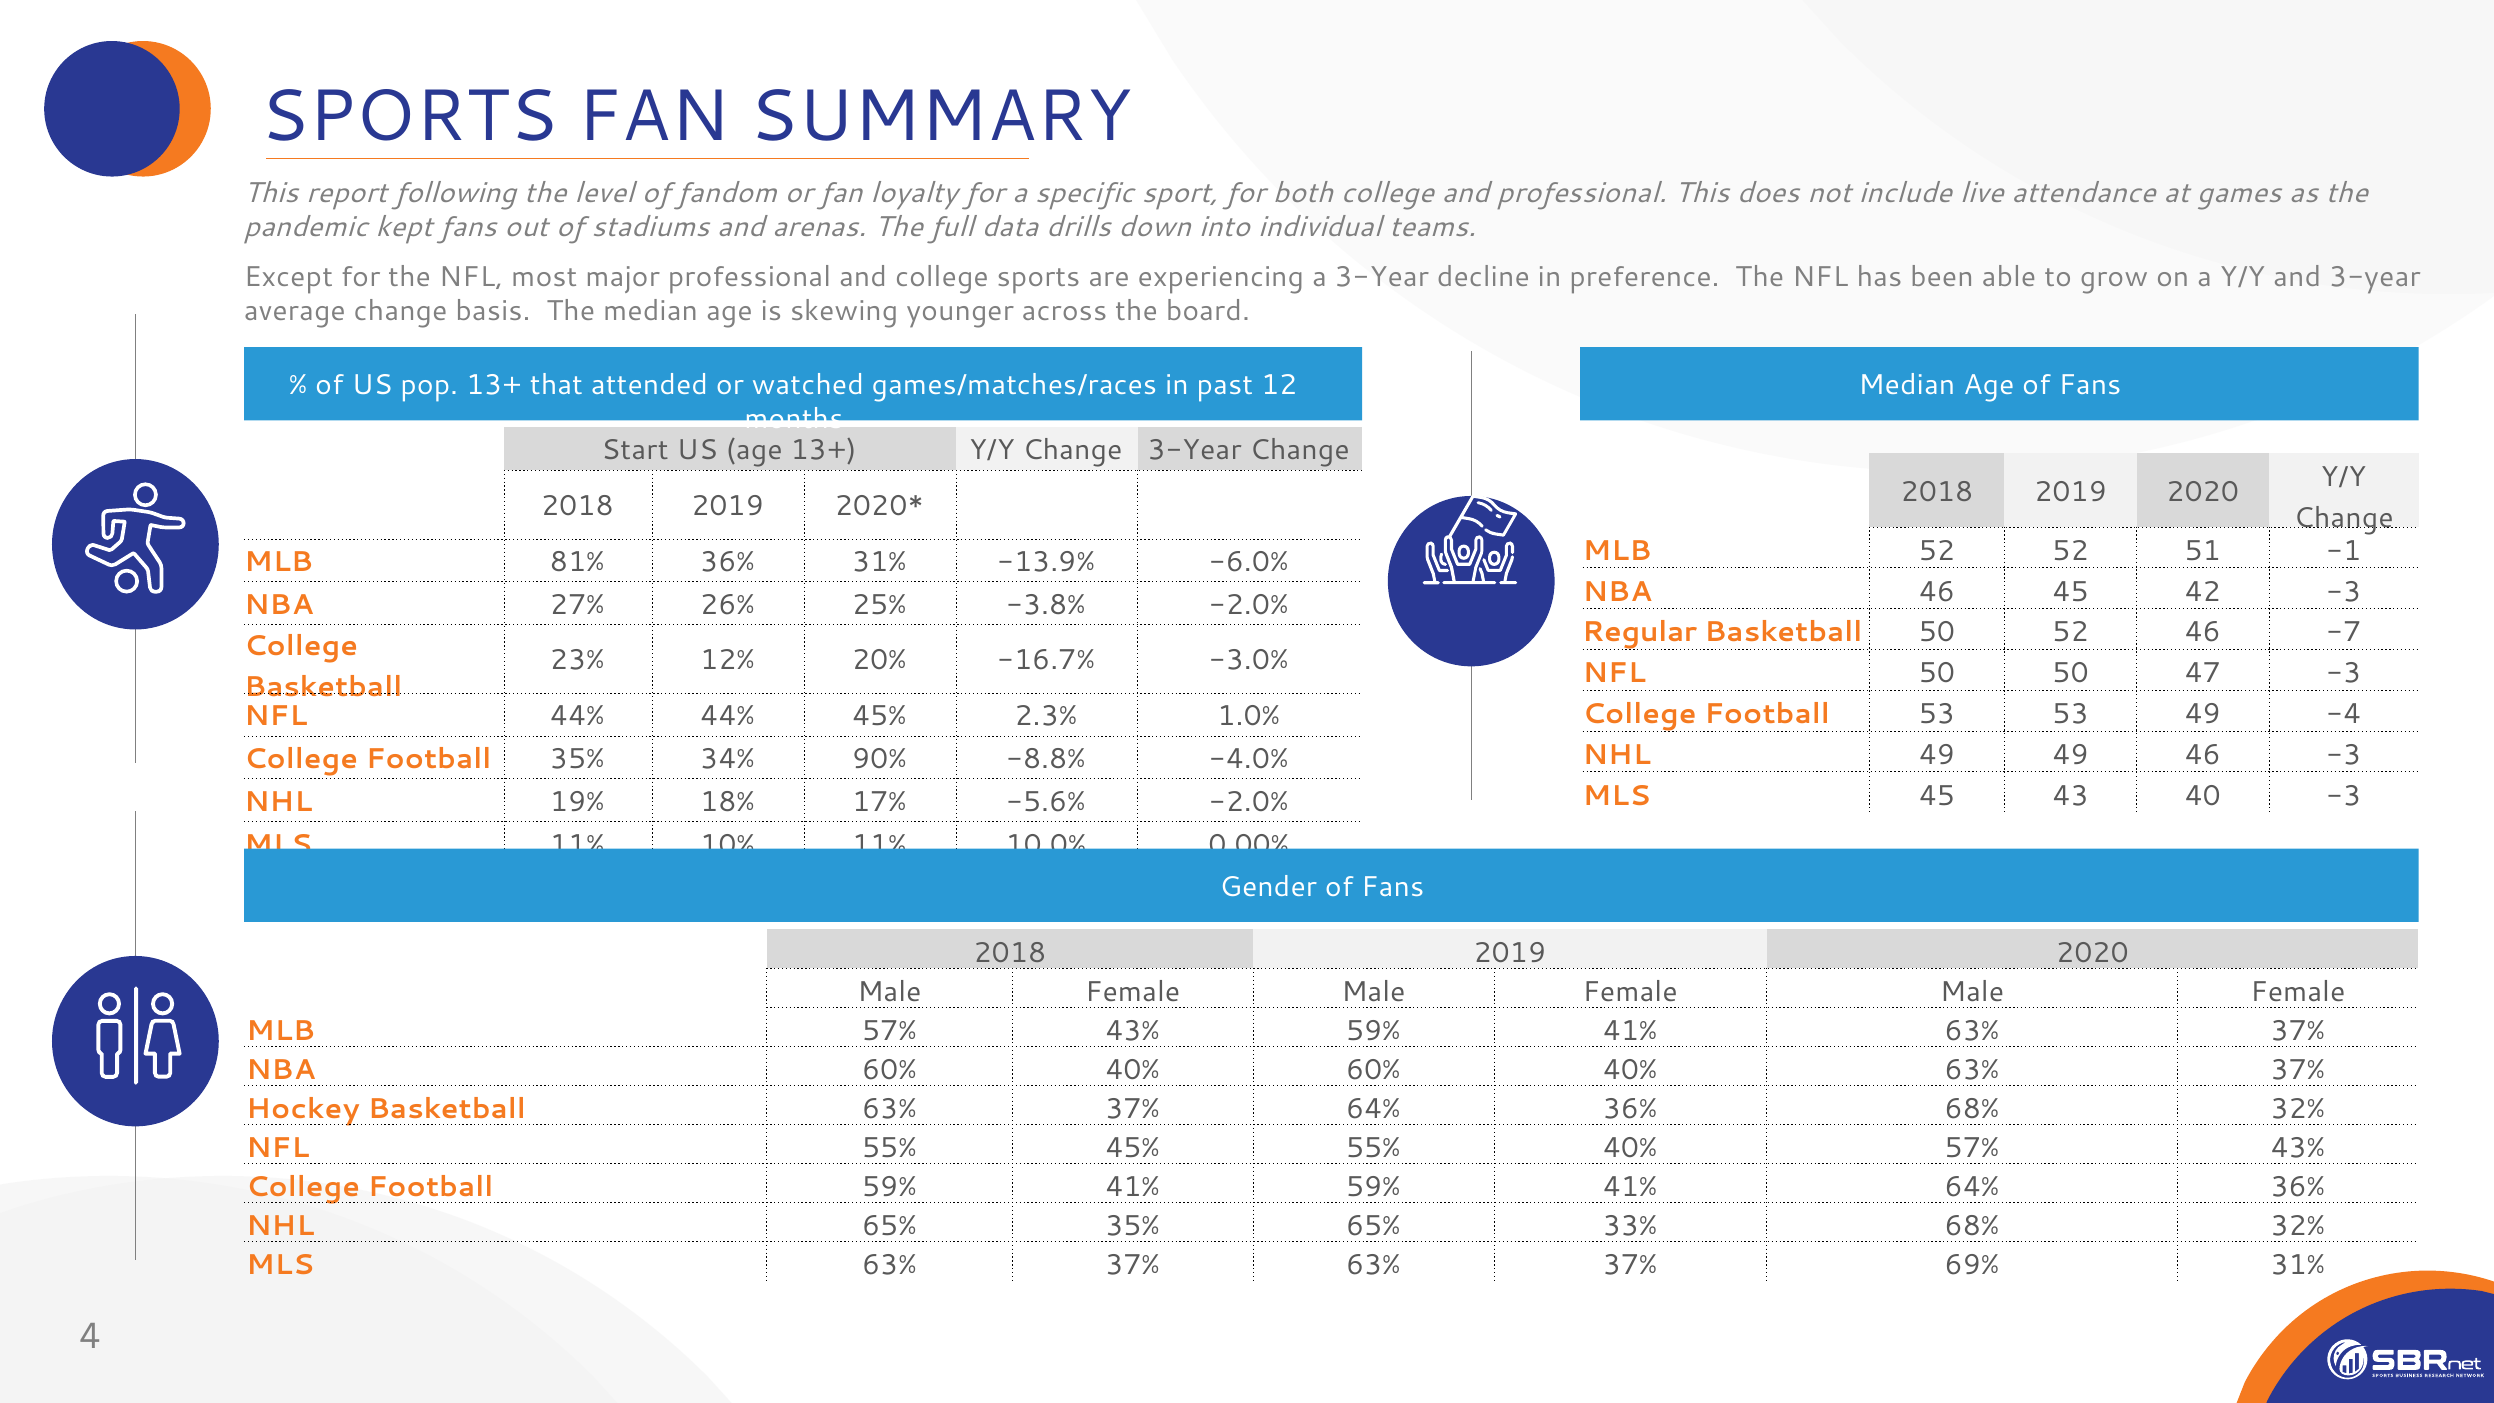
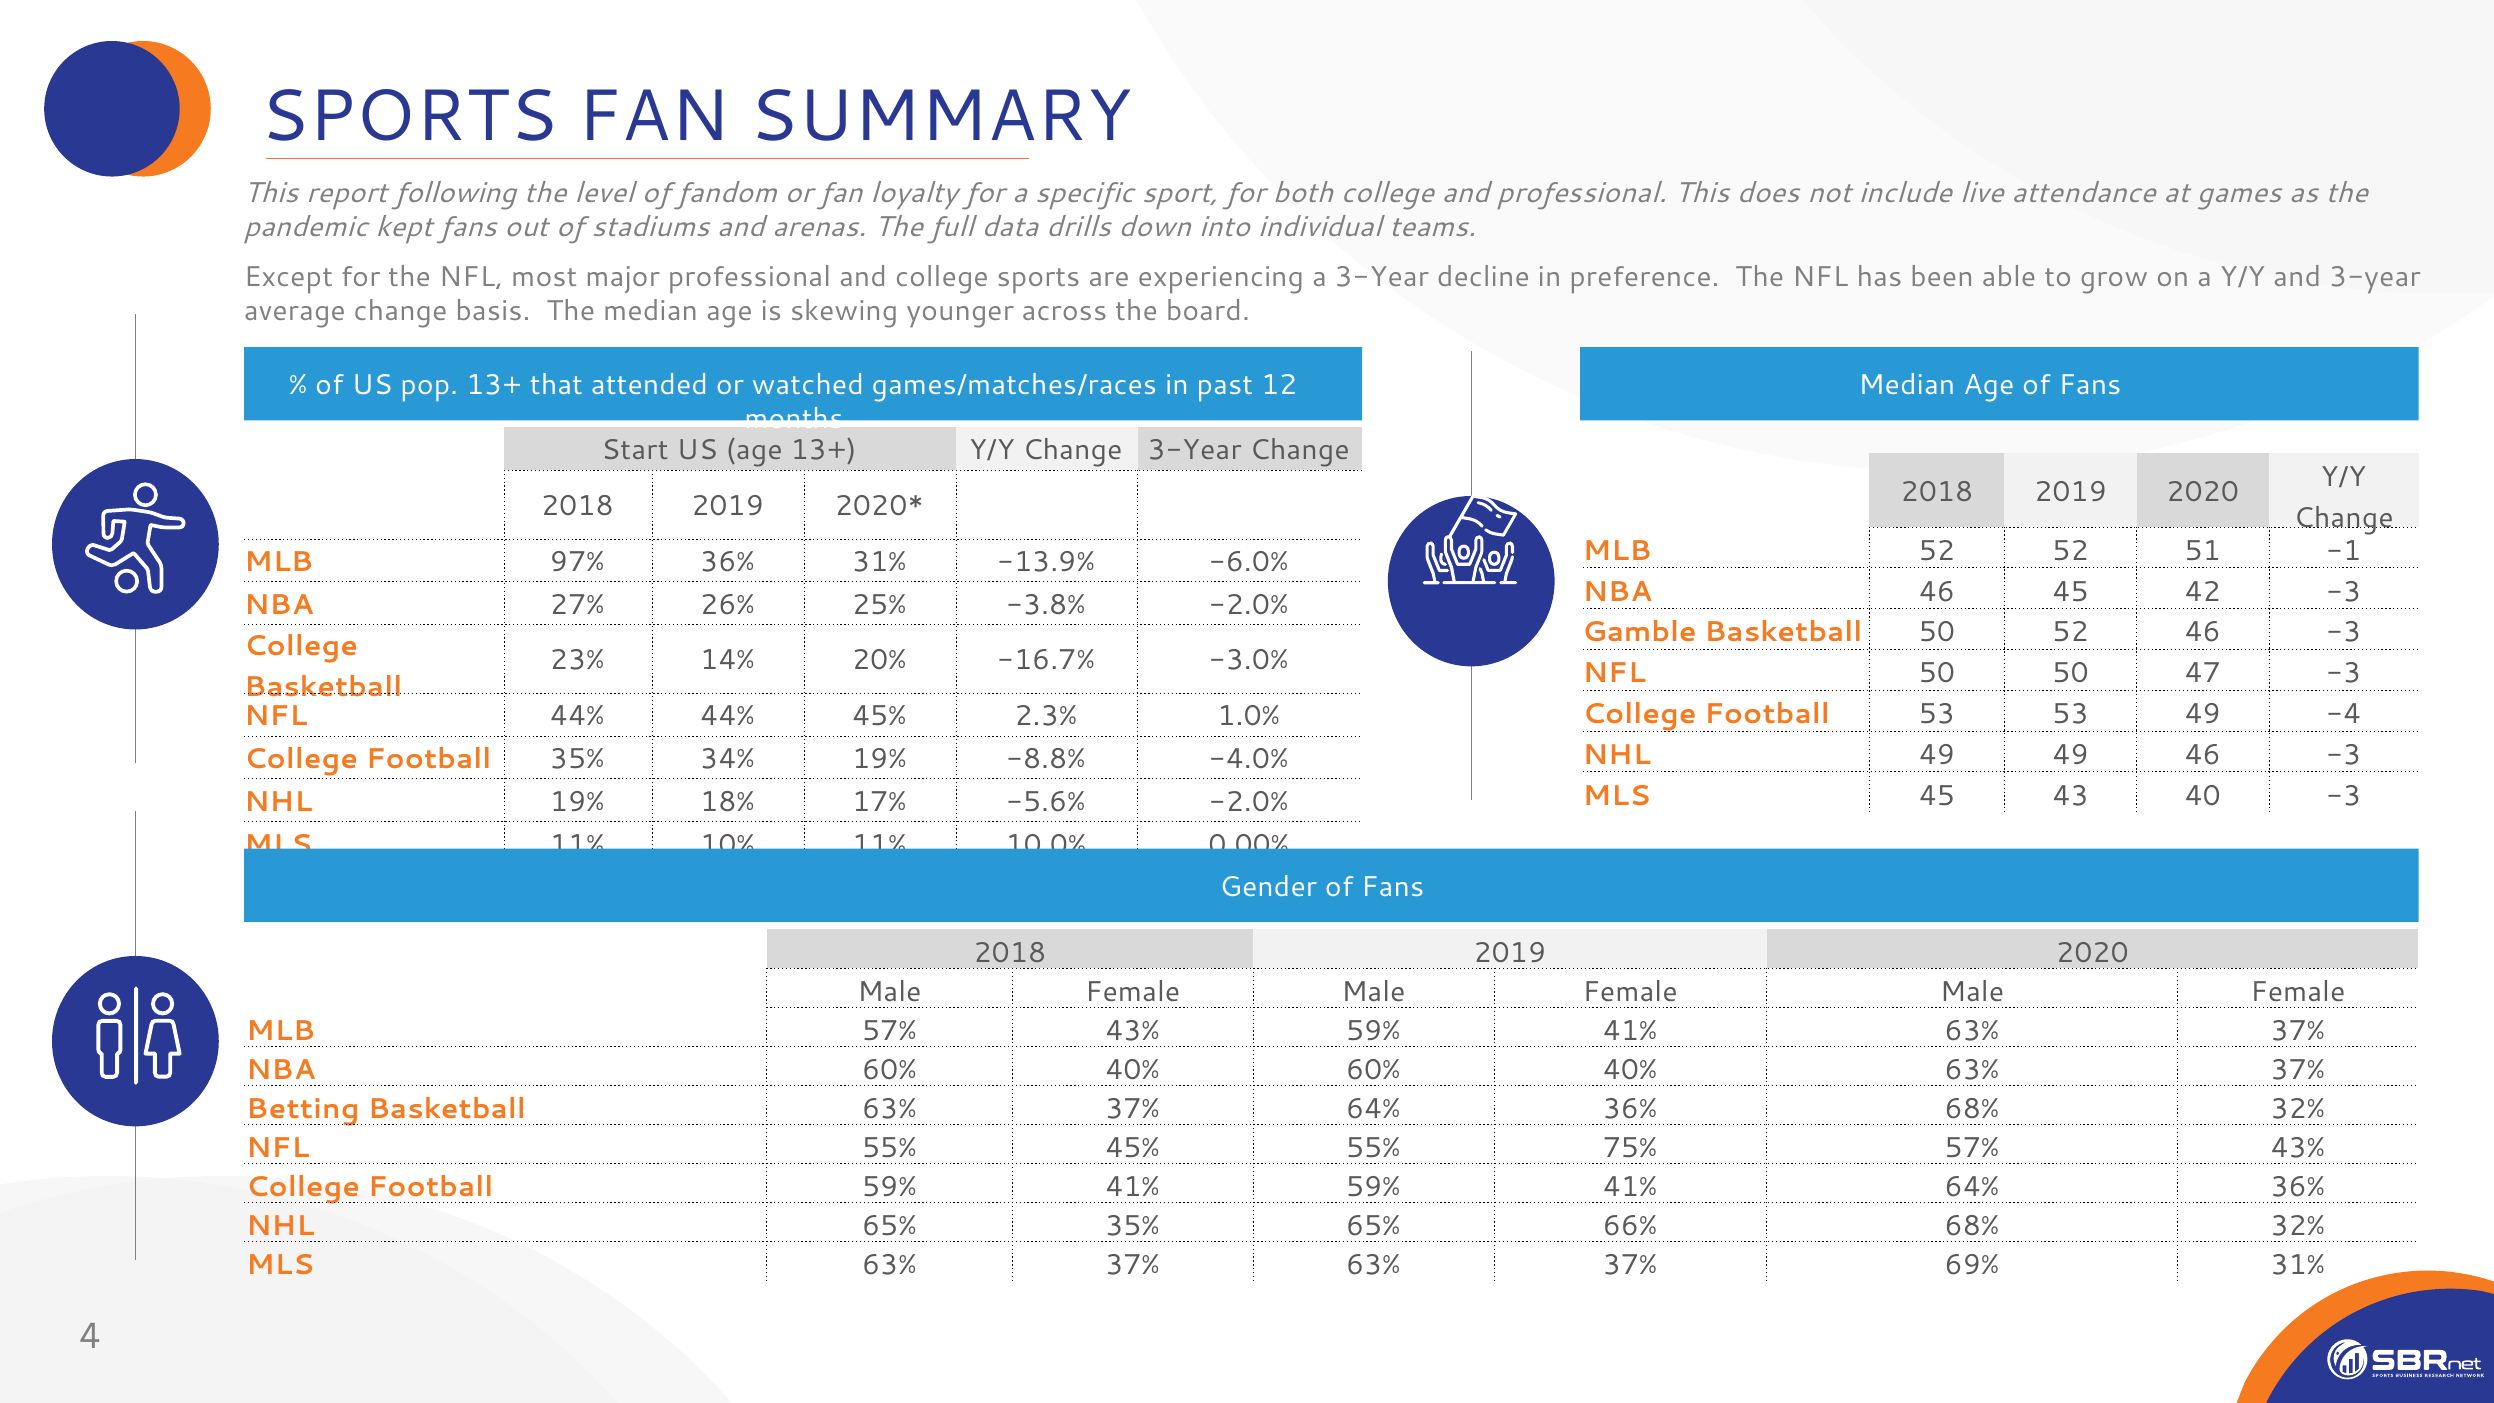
81%: 81% -> 97% (577, 562)
Regular: Regular -> Gamble (1640, 632)
52 46 -7: -7 -> -3 (2344, 632)
12%: 12% -> 14% (728, 660)
34% 90%: 90% -> 19% (879, 759)
Hockey: Hockey -> Betting (303, 1109)
55% 40%: 40% -> 75% (1630, 1148)
33%: 33% -> 66% (1630, 1226)
